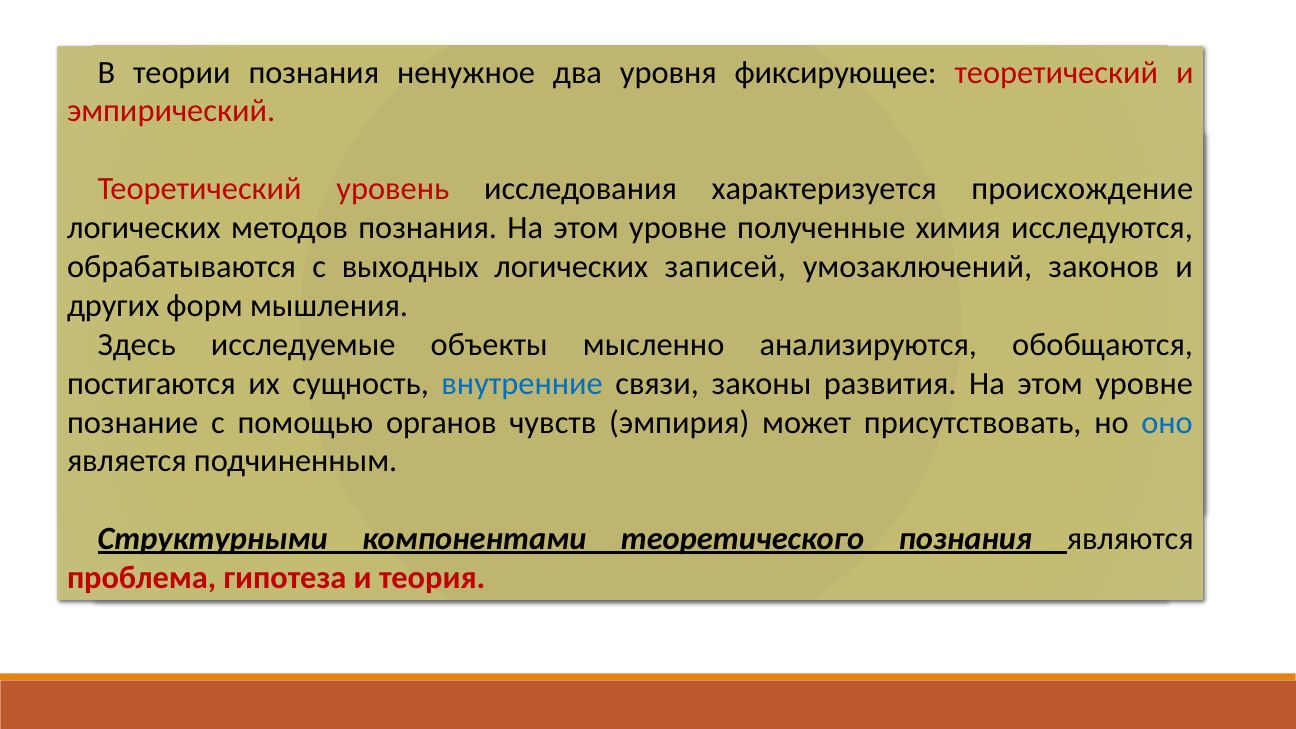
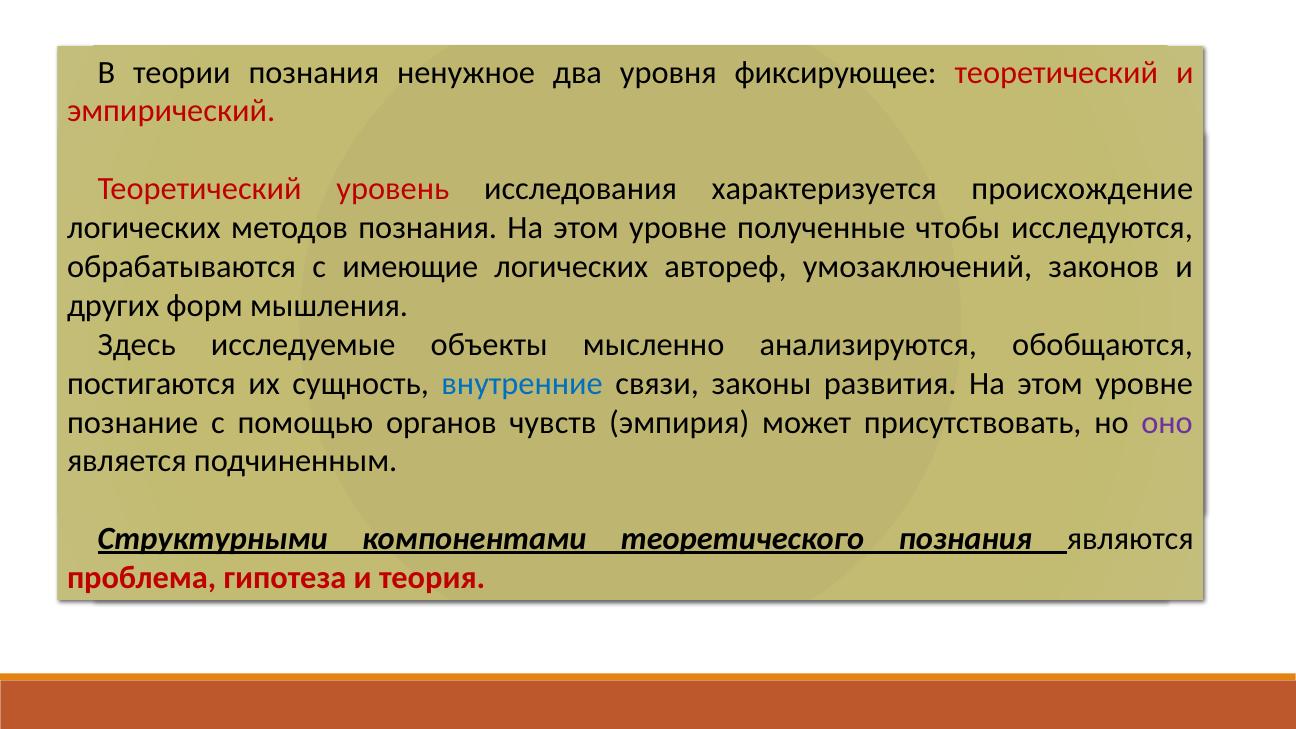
химия: химия -> чтобы (958, 228)
выходных: выходных -> имеющие (410, 267)
записей: записей -> автореф (725, 267)
оно colour: blue -> purple (1167, 422)
